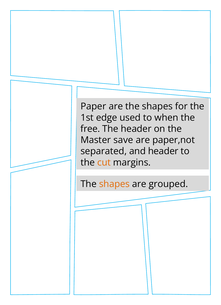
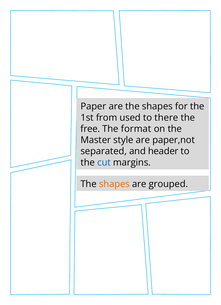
edge: edge -> from (107, 118)
when: when -> there (166, 118)
The header: header -> format (136, 129)
save: save -> style (123, 140)
cut colour: orange -> blue (104, 163)
